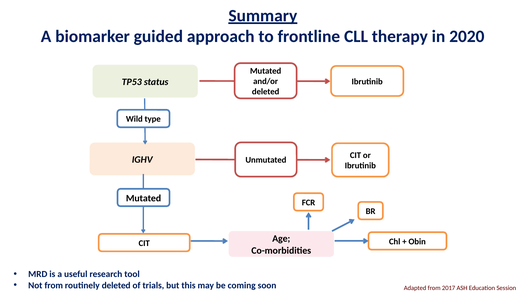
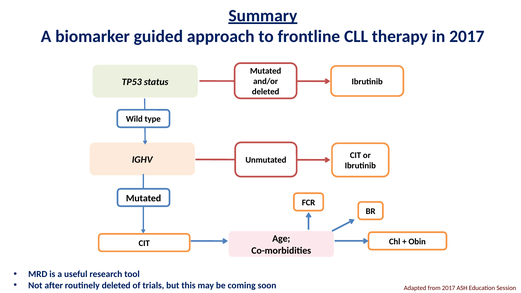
in 2020: 2020 -> 2017 (467, 37)
Not from: from -> after (54, 285)
